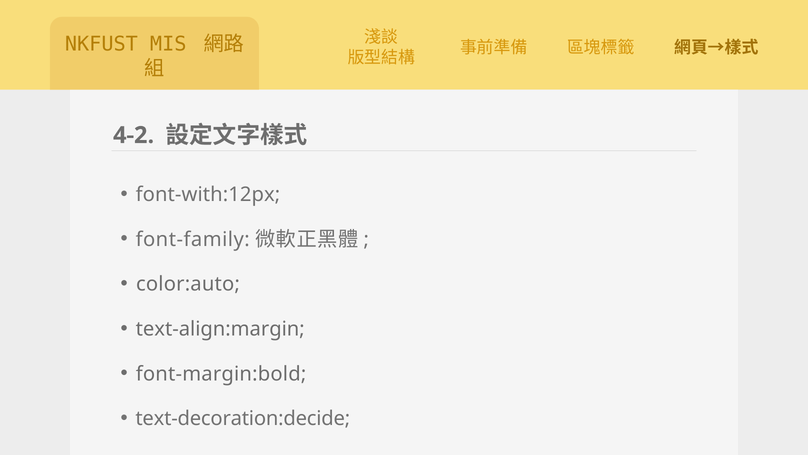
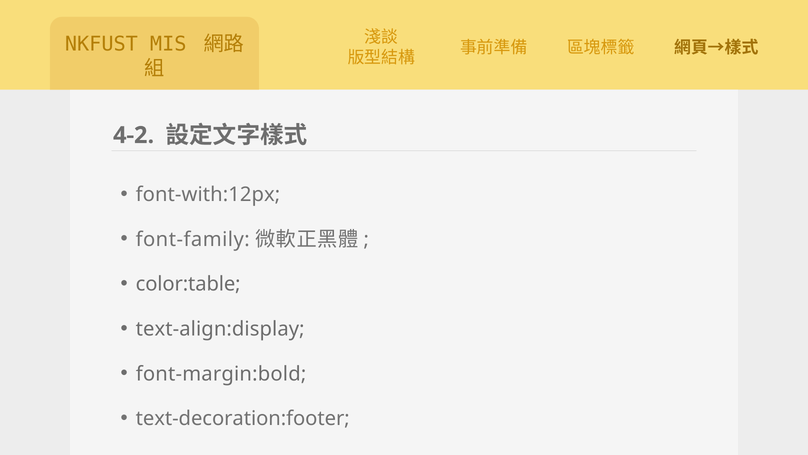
color:auto: color:auto -> color:table (188, 284)
text-align:margin: text-align:margin -> text-align:display (220, 329)
text-decoration:decide: text-decoration:decide -> text-decoration:footer (243, 418)
